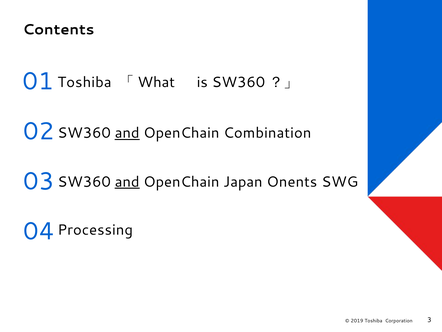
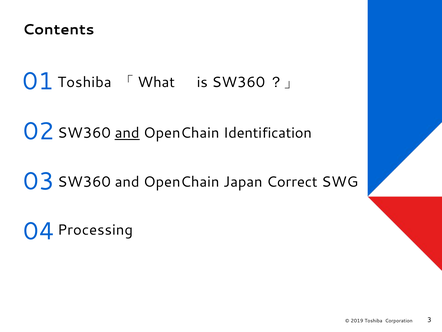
Combination: Combination -> Identification (268, 133)
and underline: present -> none (127, 182)
Onents: Onents -> Correct (292, 182)
